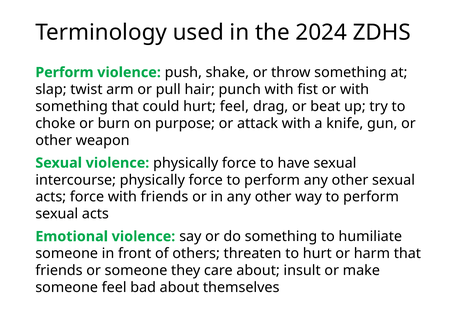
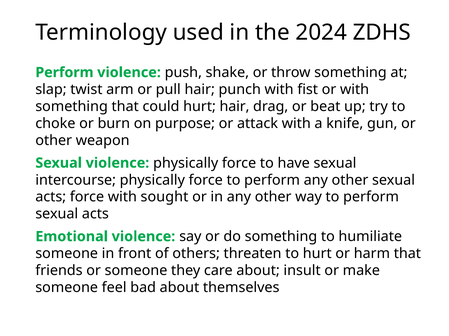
hurt feel: feel -> hair (235, 107)
with friends: friends -> sought (164, 197)
